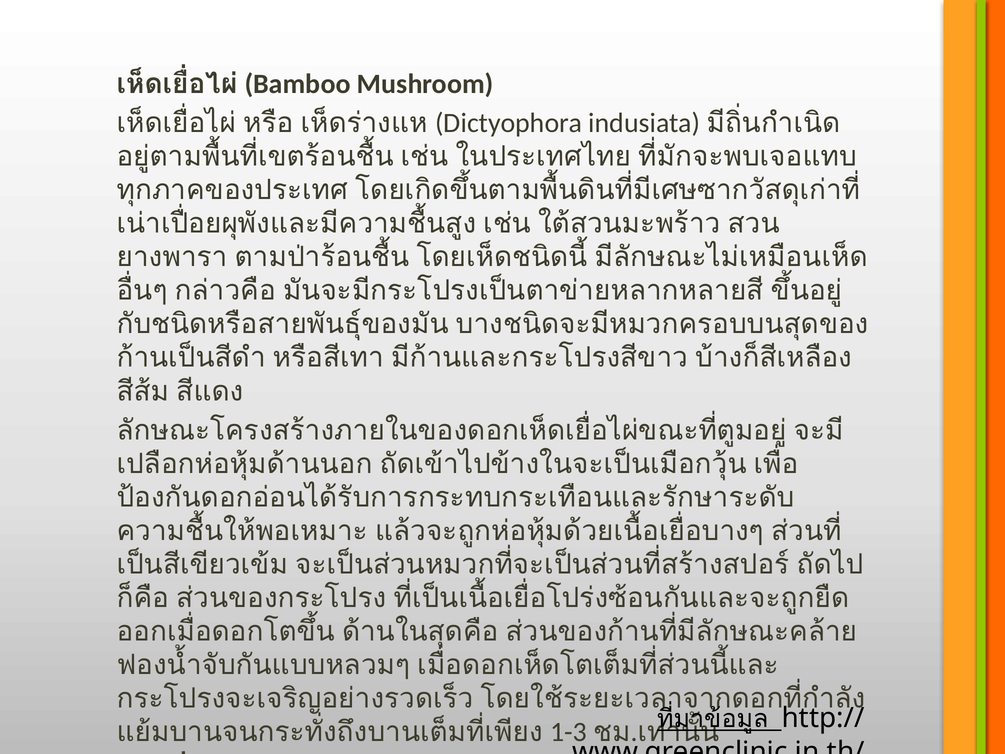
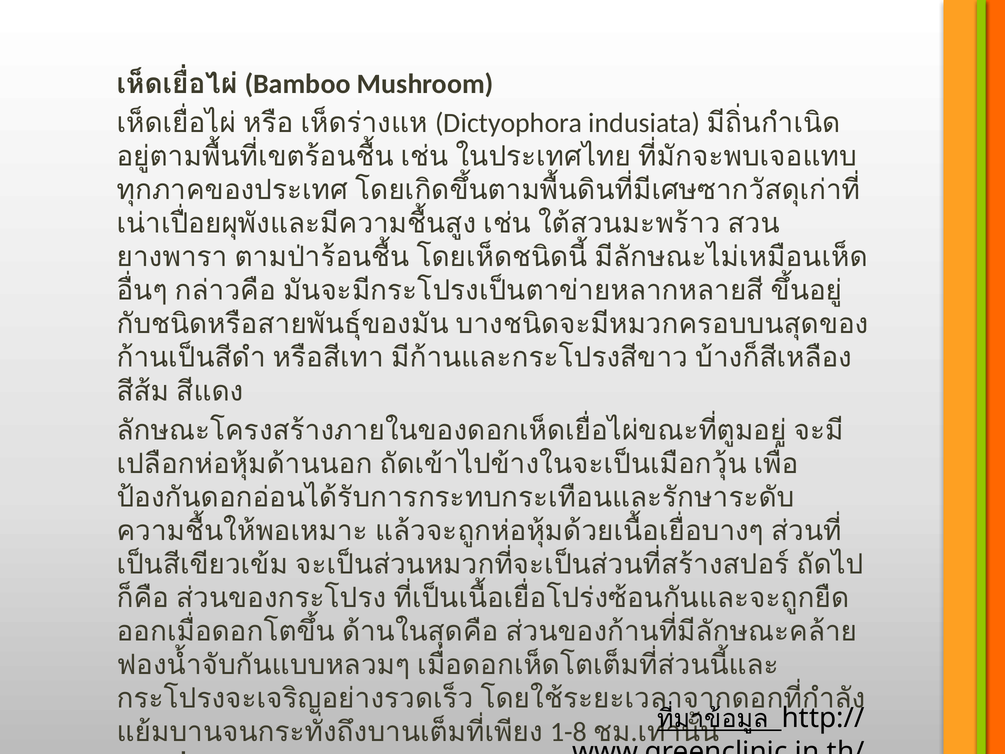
1-3: 1-3 -> 1-8 (568, 732)
